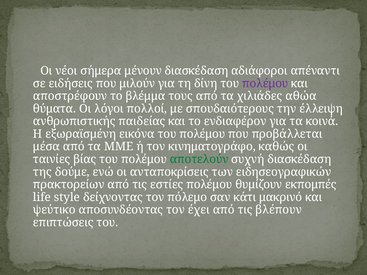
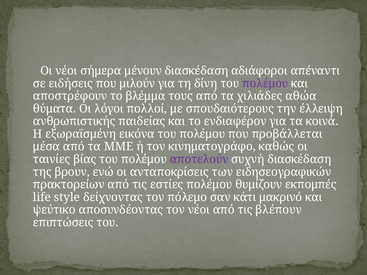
αποτελούν colour: green -> purple (199, 159)
δούμε: δούμε -> βρουν (72, 172)
τον έχει: έχει -> νέοι (199, 210)
